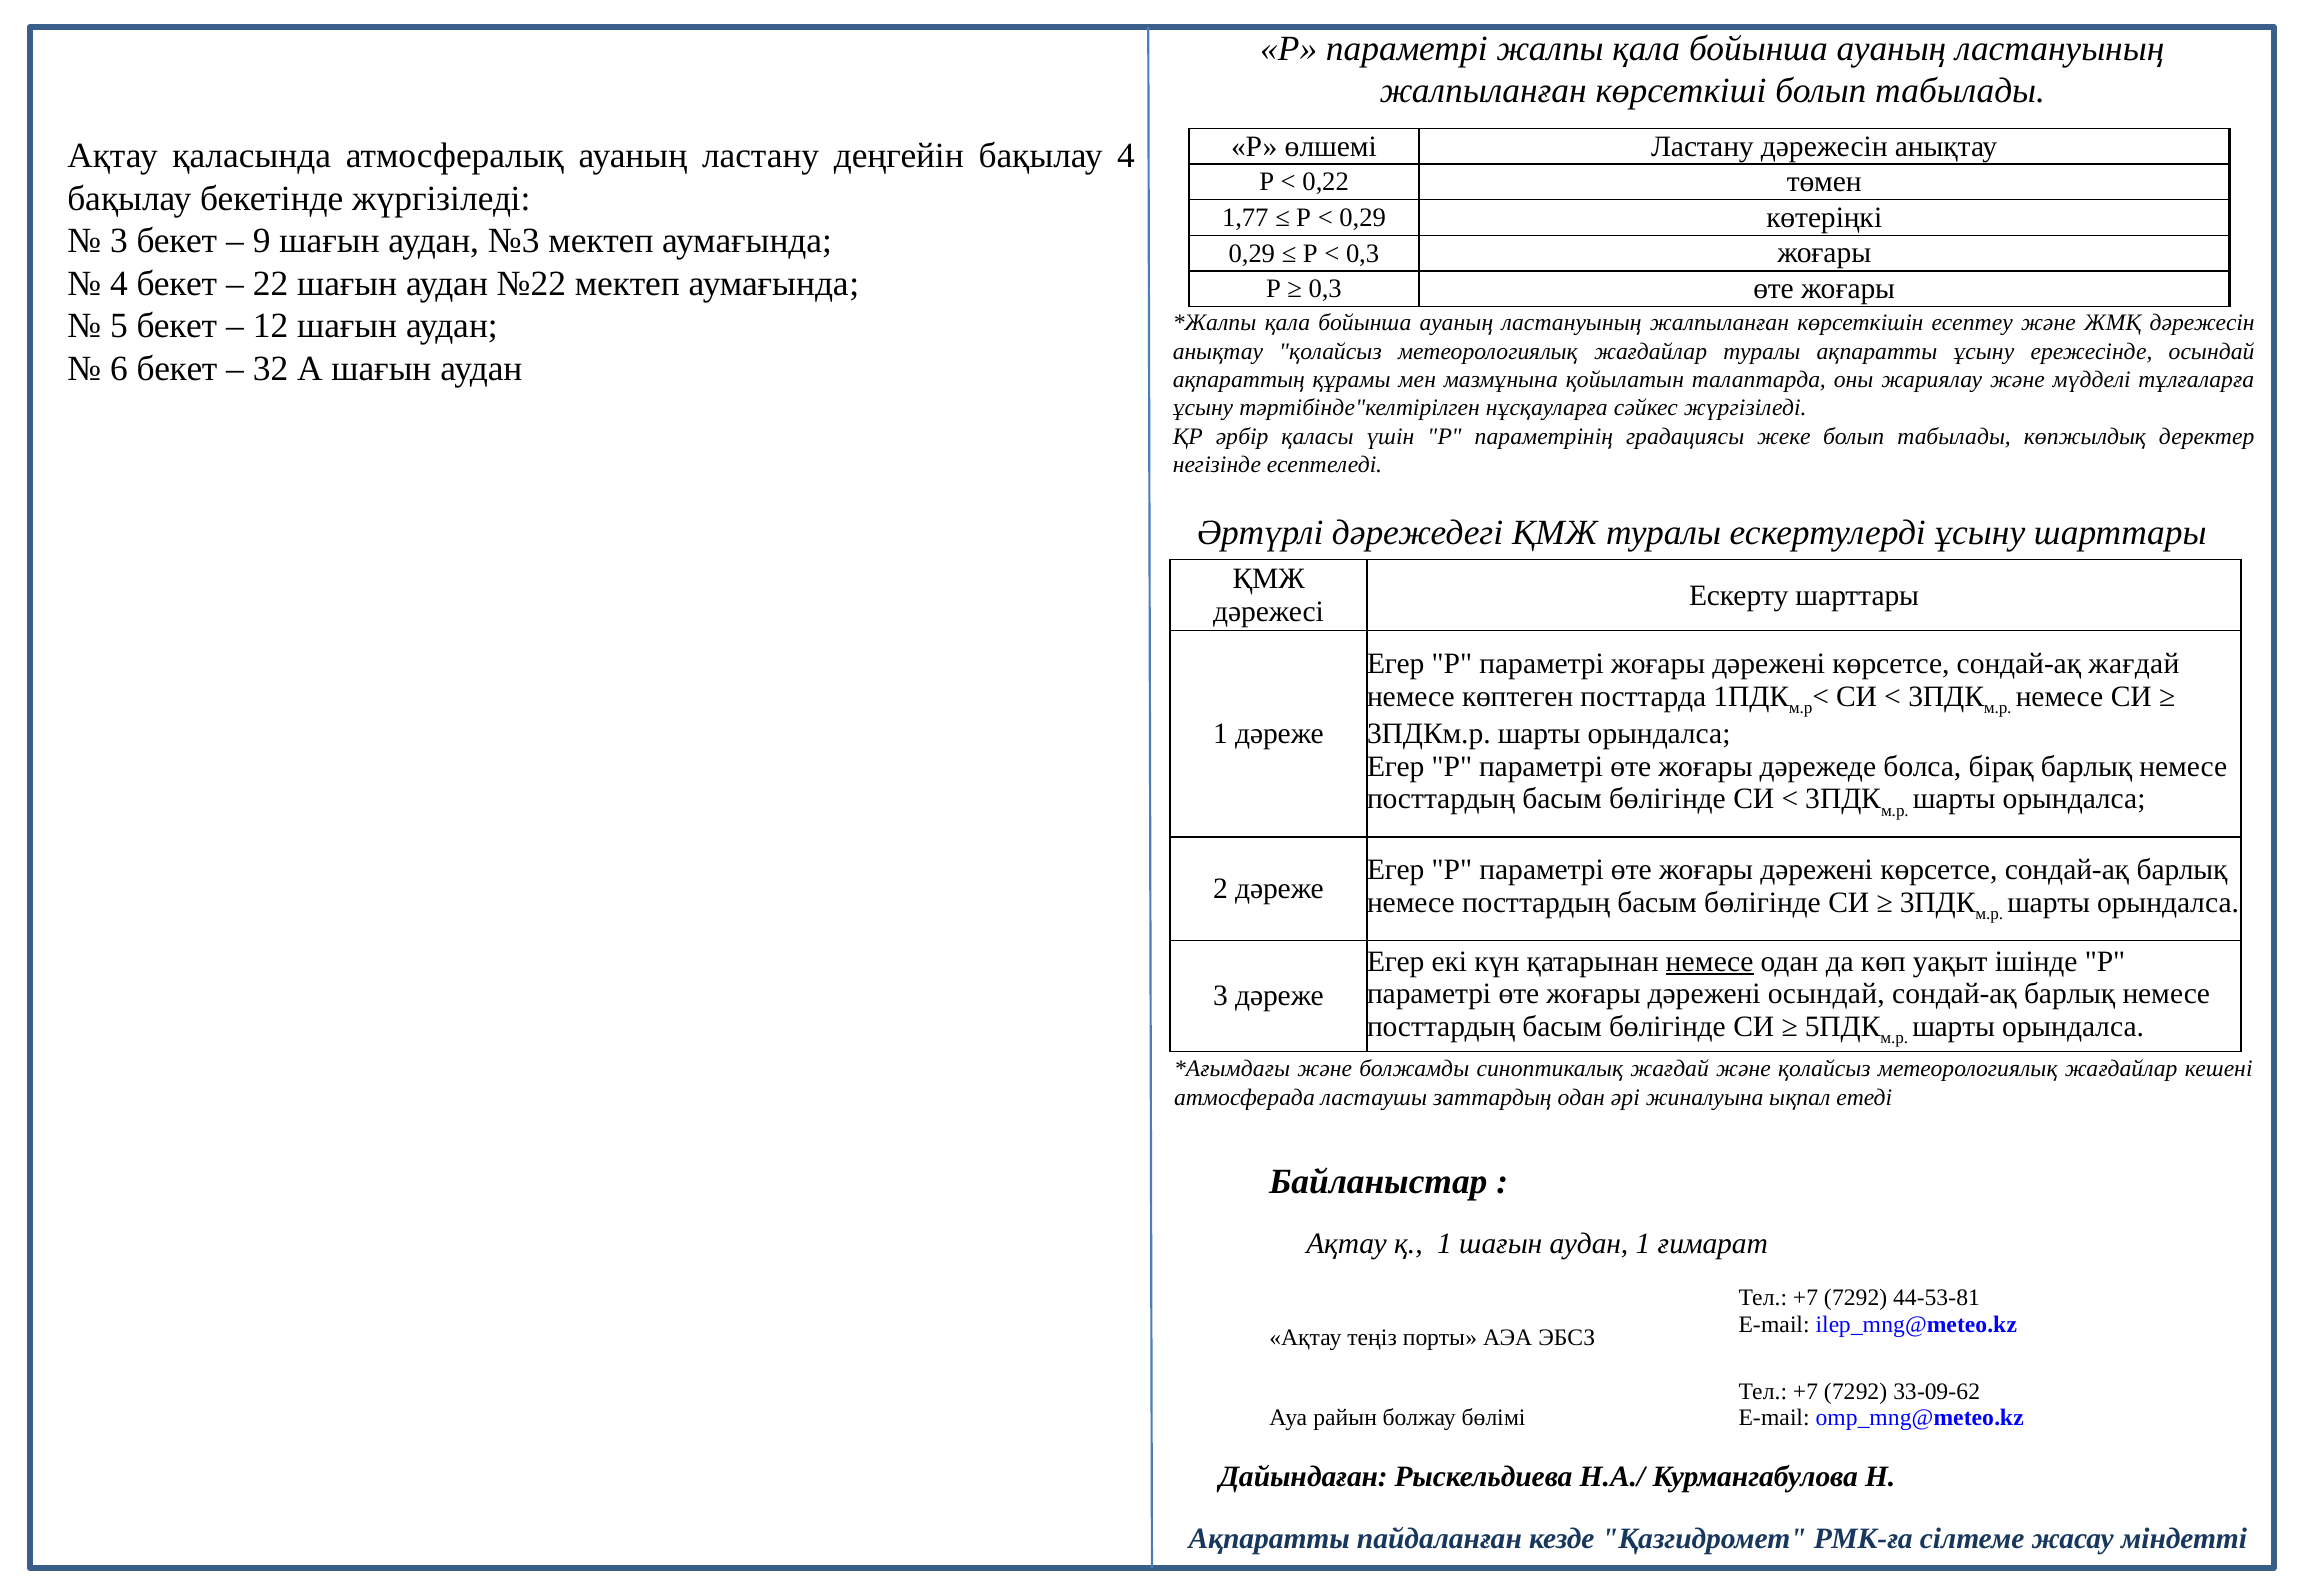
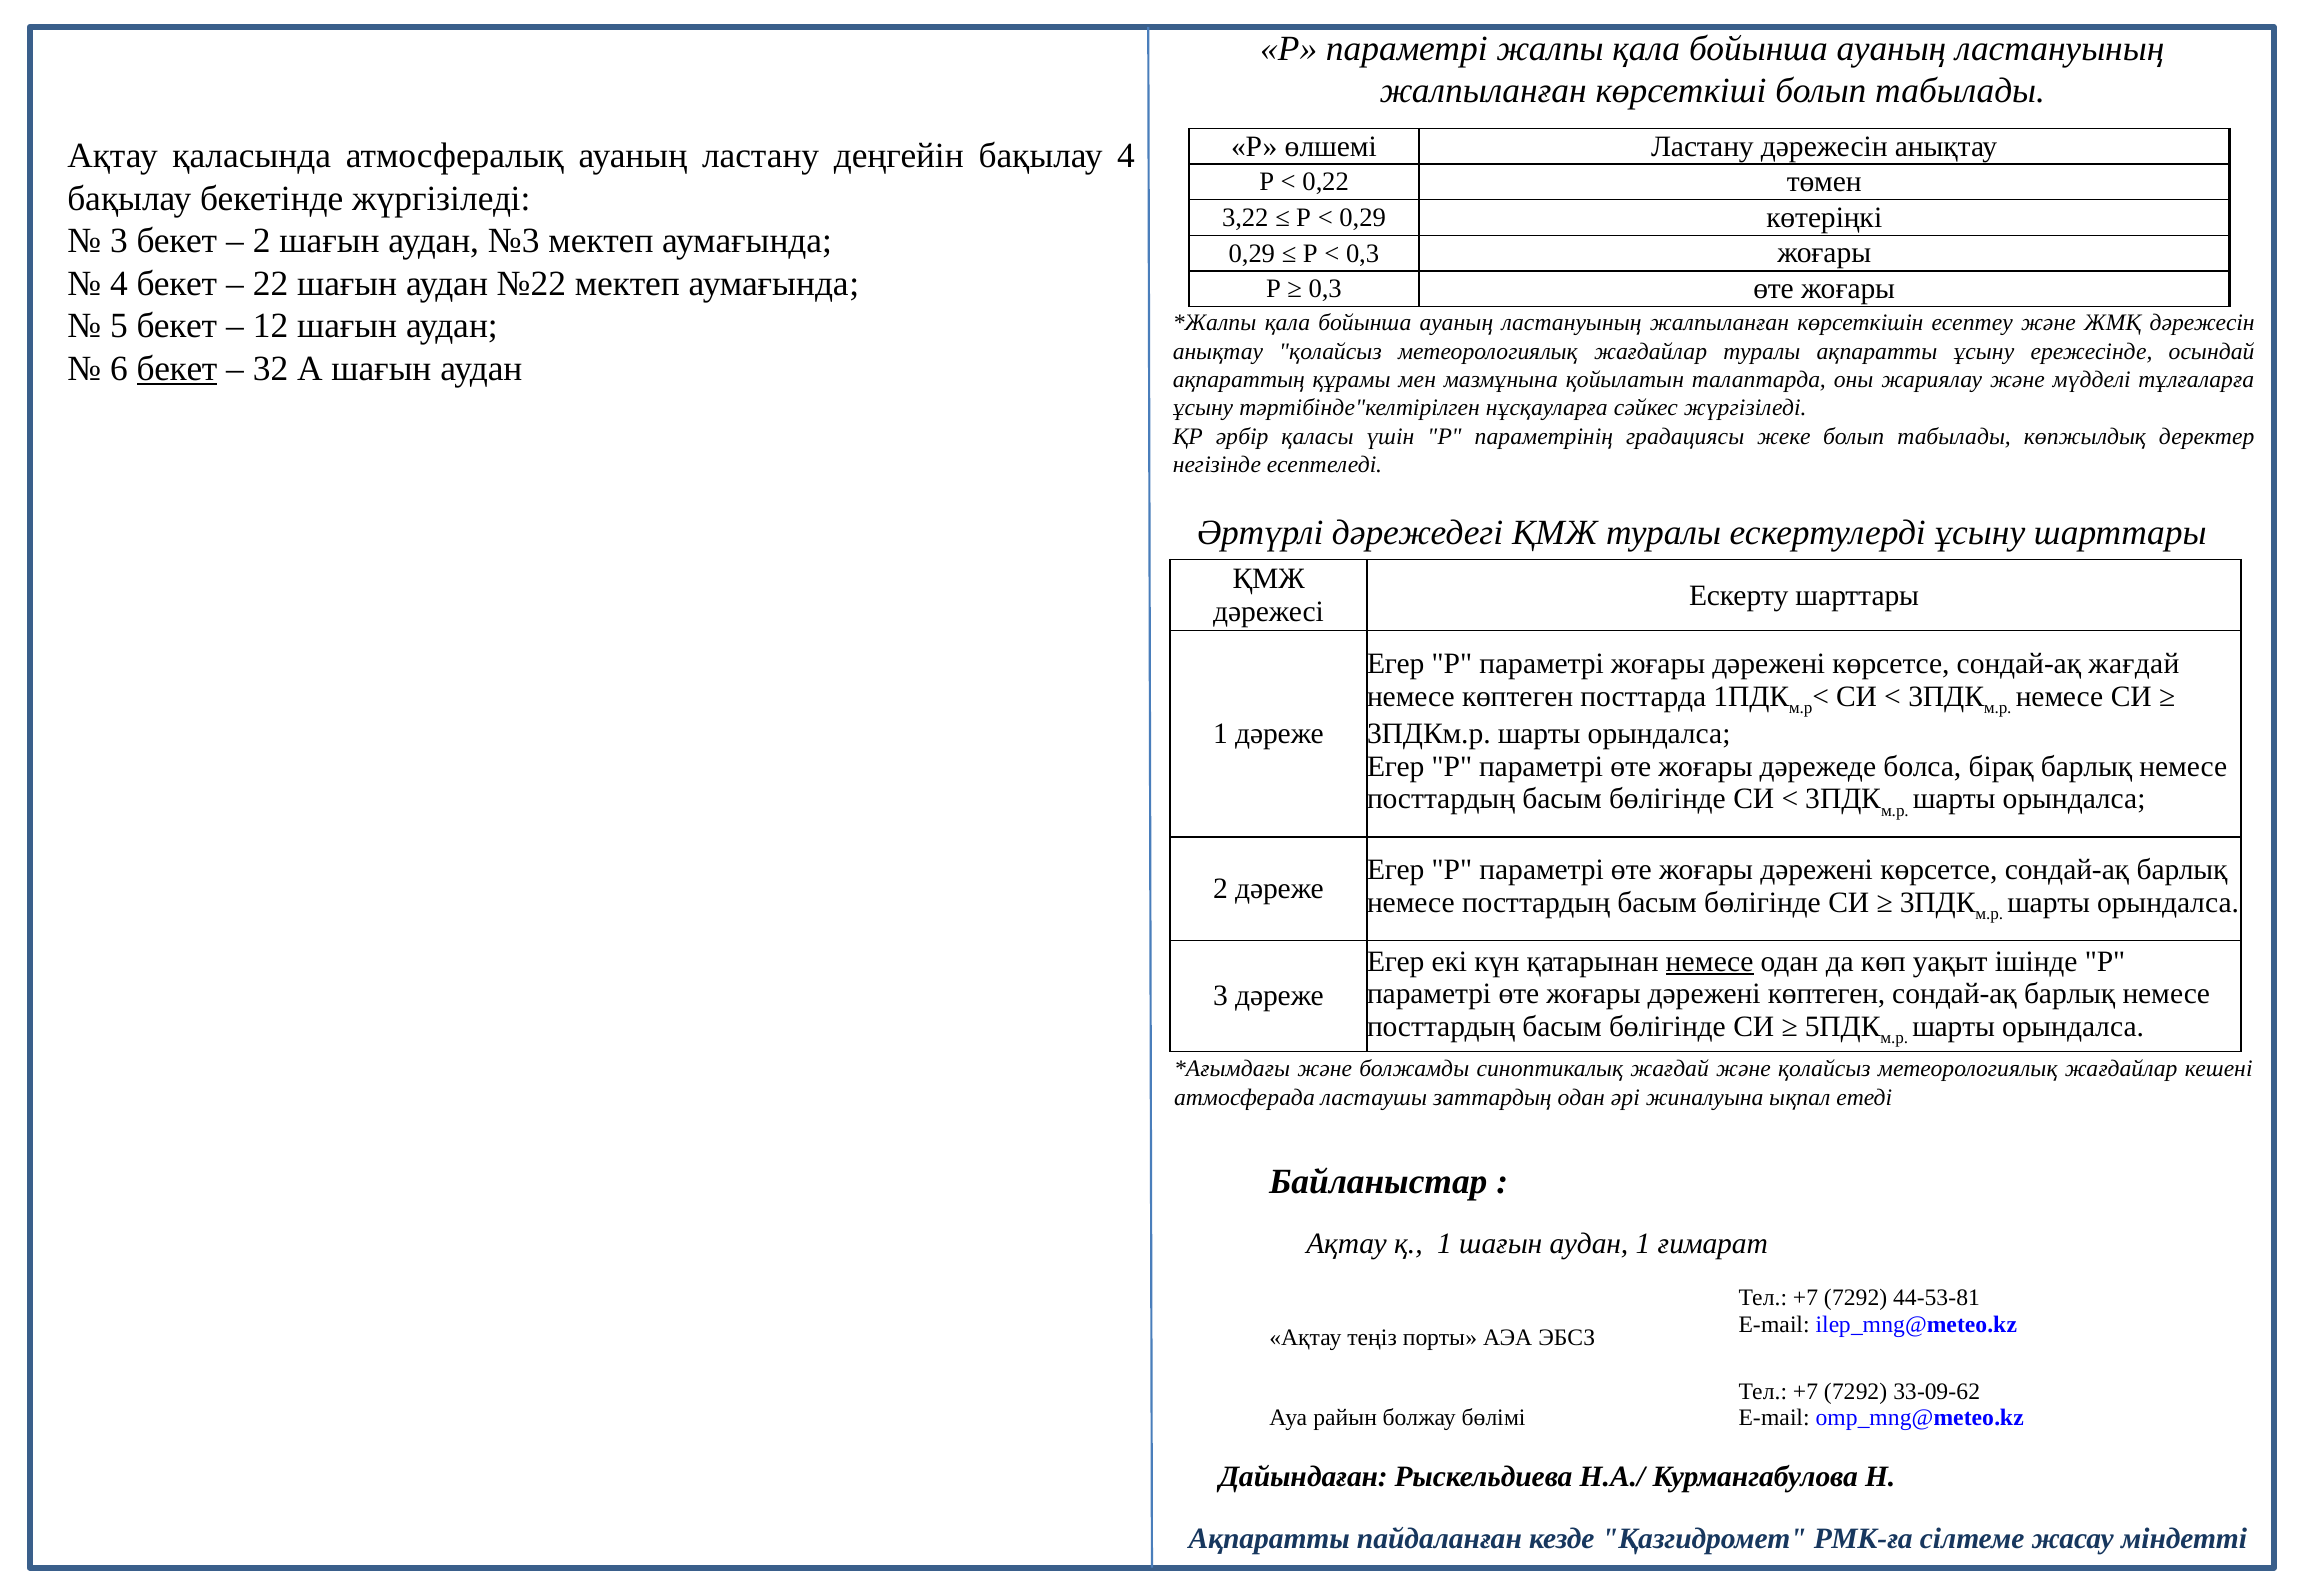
1,77: 1,77 -> 3,22 (1245, 218)
9: 9 -> 2 (262, 241)
бекет underline: none -> present (177, 369)
дәрежені осындай: осындай -> көптеген (1827, 994)
